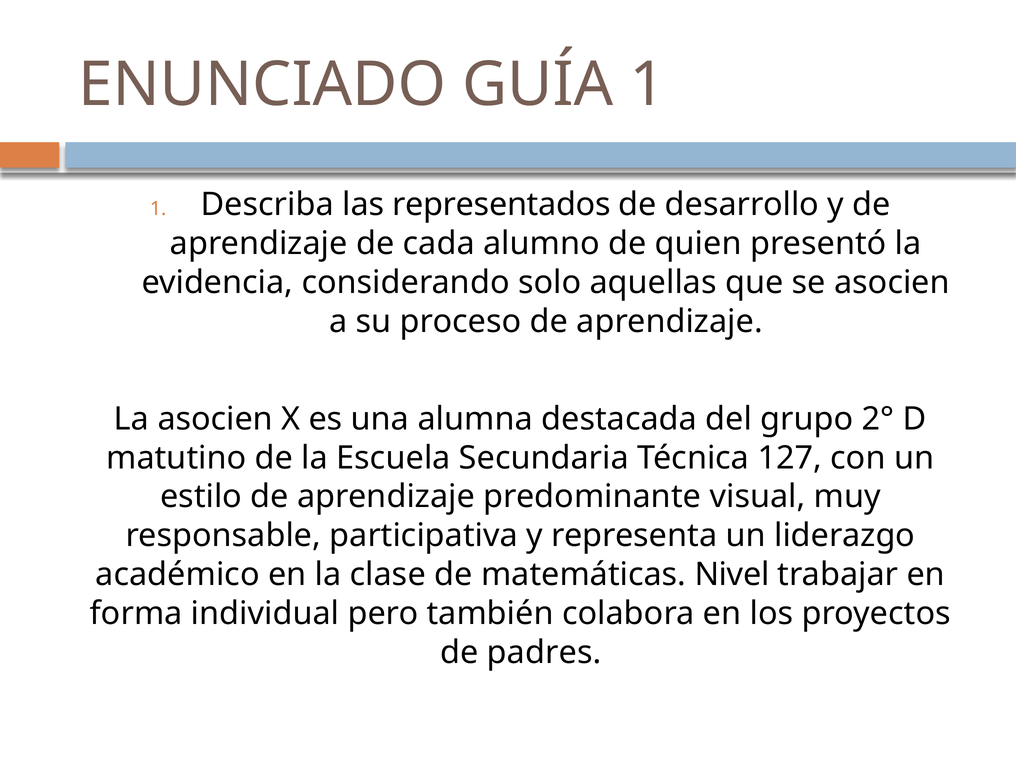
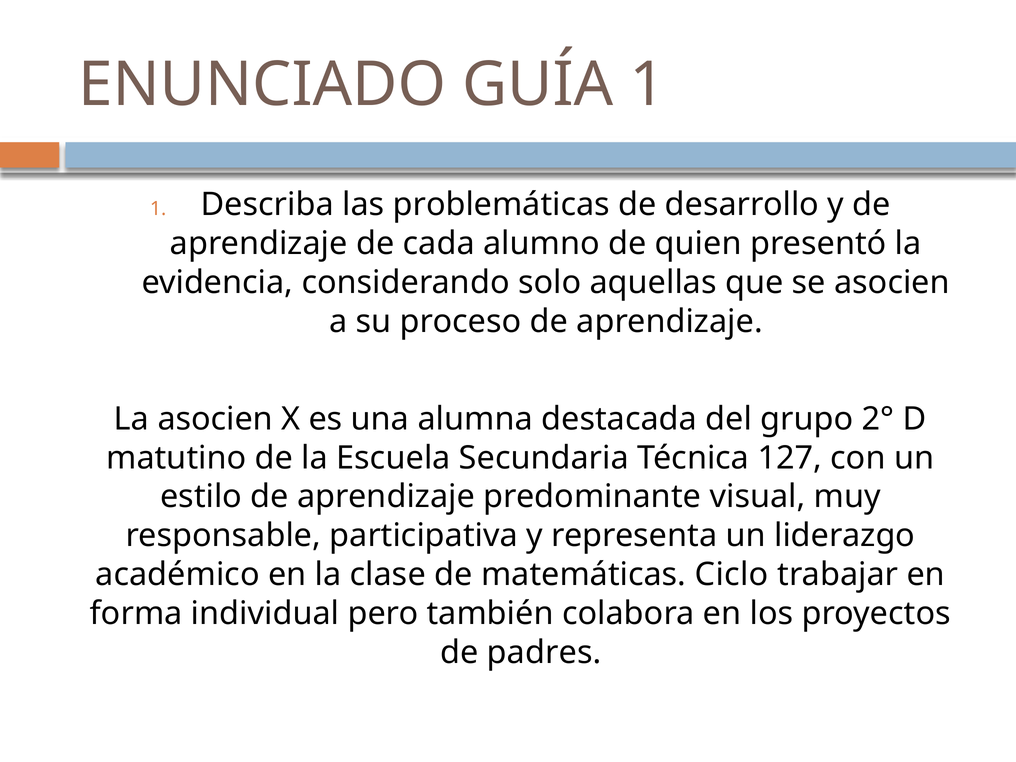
representados: representados -> problemáticas (501, 205)
Nivel: Nivel -> Ciclo (732, 575)
